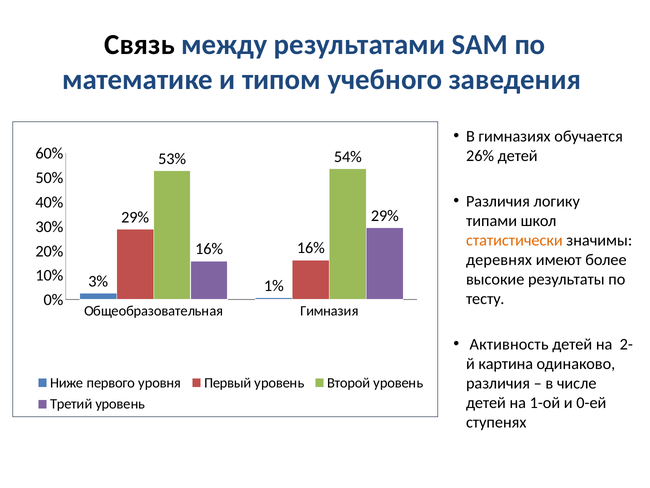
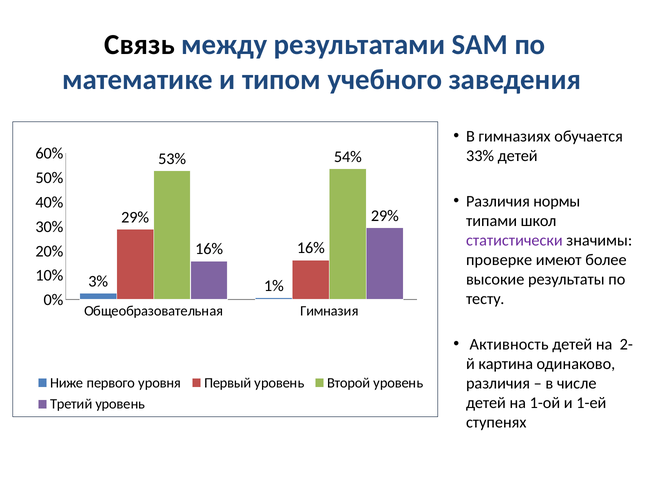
26%: 26% -> 33% (480, 155)
логику: логику -> нормы (557, 201)
статистически colour: orange -> purple (514, 240)
деревнях: деревнях -> проверке (499, 259)
0-ей: 0-ей -> 1-ей (591, 402)
